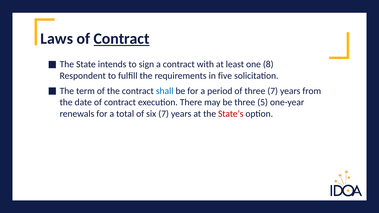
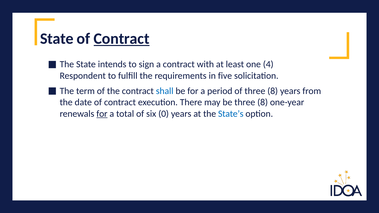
Laws: Laws -> State (57, 39)
8: 8 -> 4 (268, 64)
of three 7: 7 -> 8 (273, 91)
be three 5: 5 -> 8 (263, 102)
for underline: none -> present (102, 114)
six 7: 7 -> 0 (164, 114)
State’s colour: red -> blue (231, 114)
